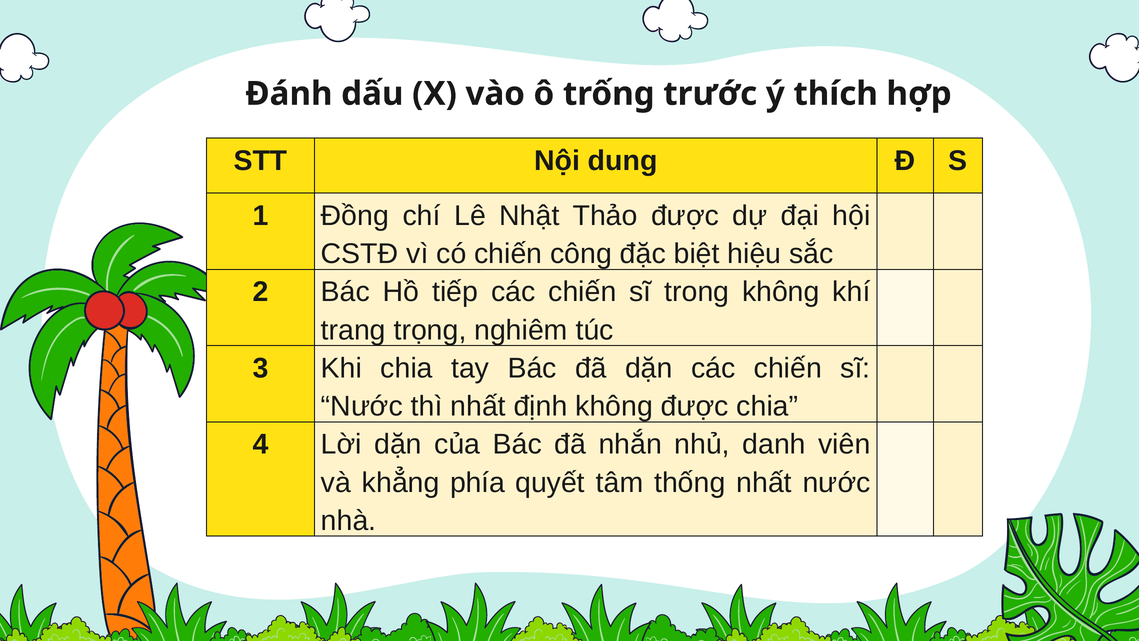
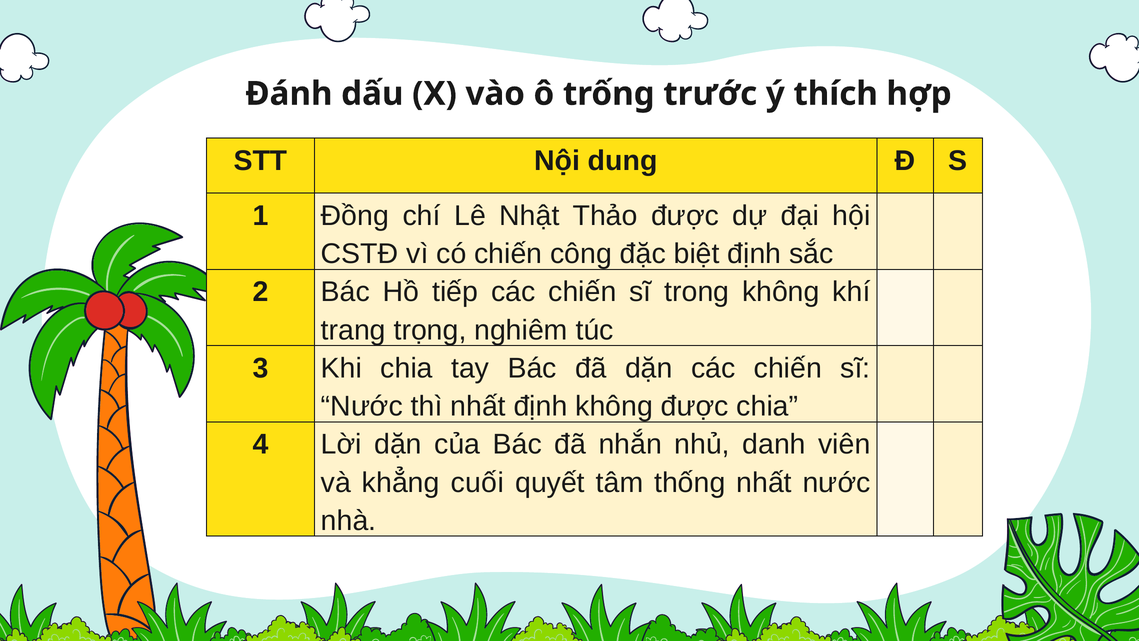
biệt hiệu: hiệu -> định (754, 254)
phía: phía -> cuối (477, 482)
